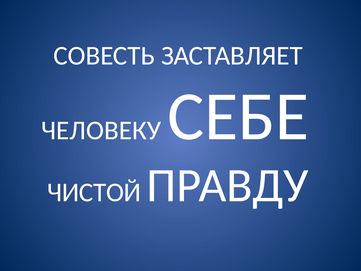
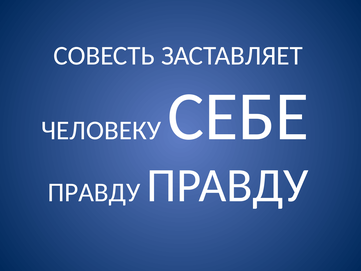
ЧИСТОЙ: ЧИСТОЙ -> ПРАВДУ (94, 192)
